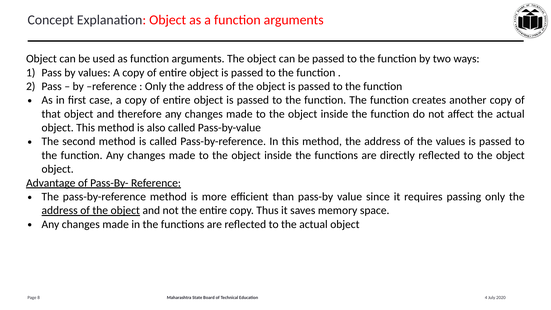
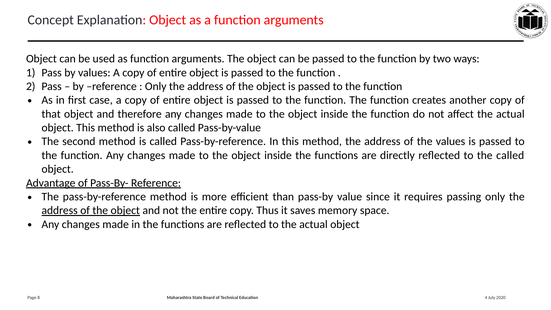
reflected to the object: object -> called (510, 155)
